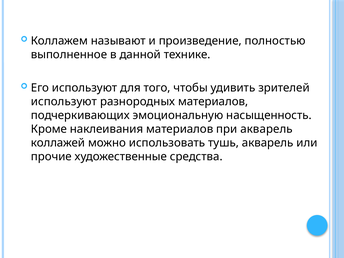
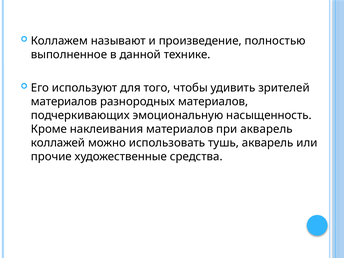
используют: используют -> материалов (64, 102)
